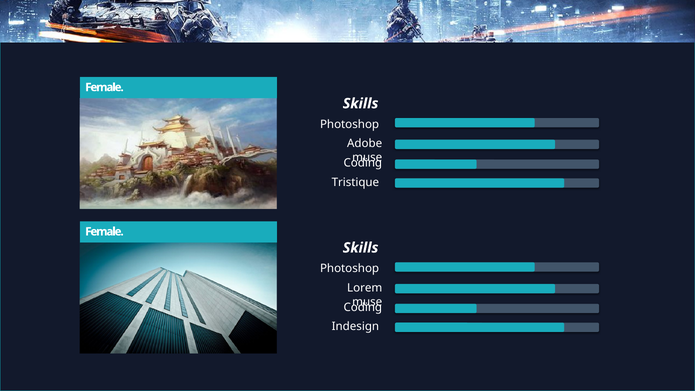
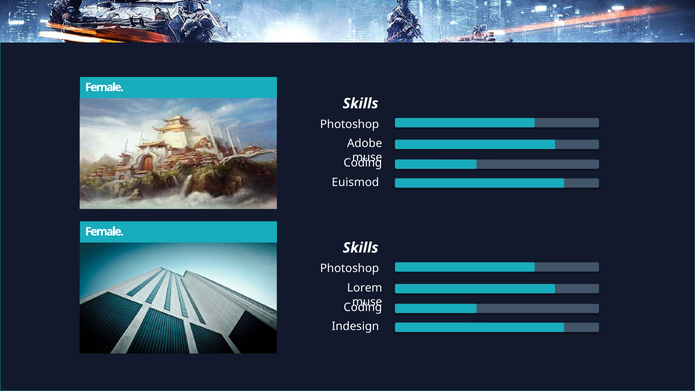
Tristique: Tristique -> Euismod (355, 182)
